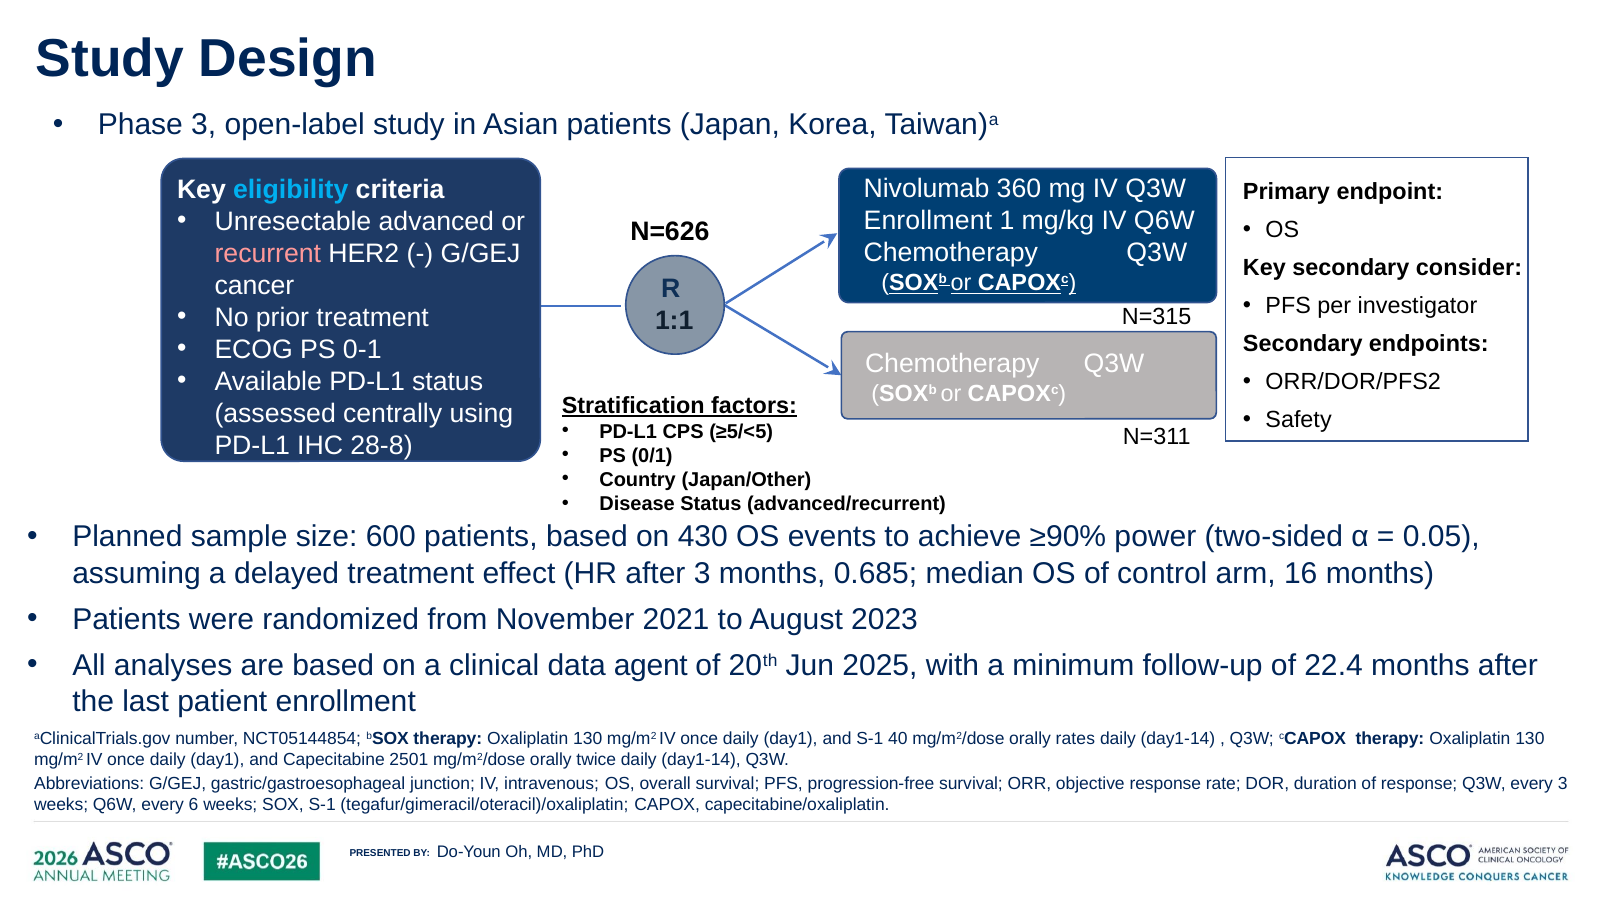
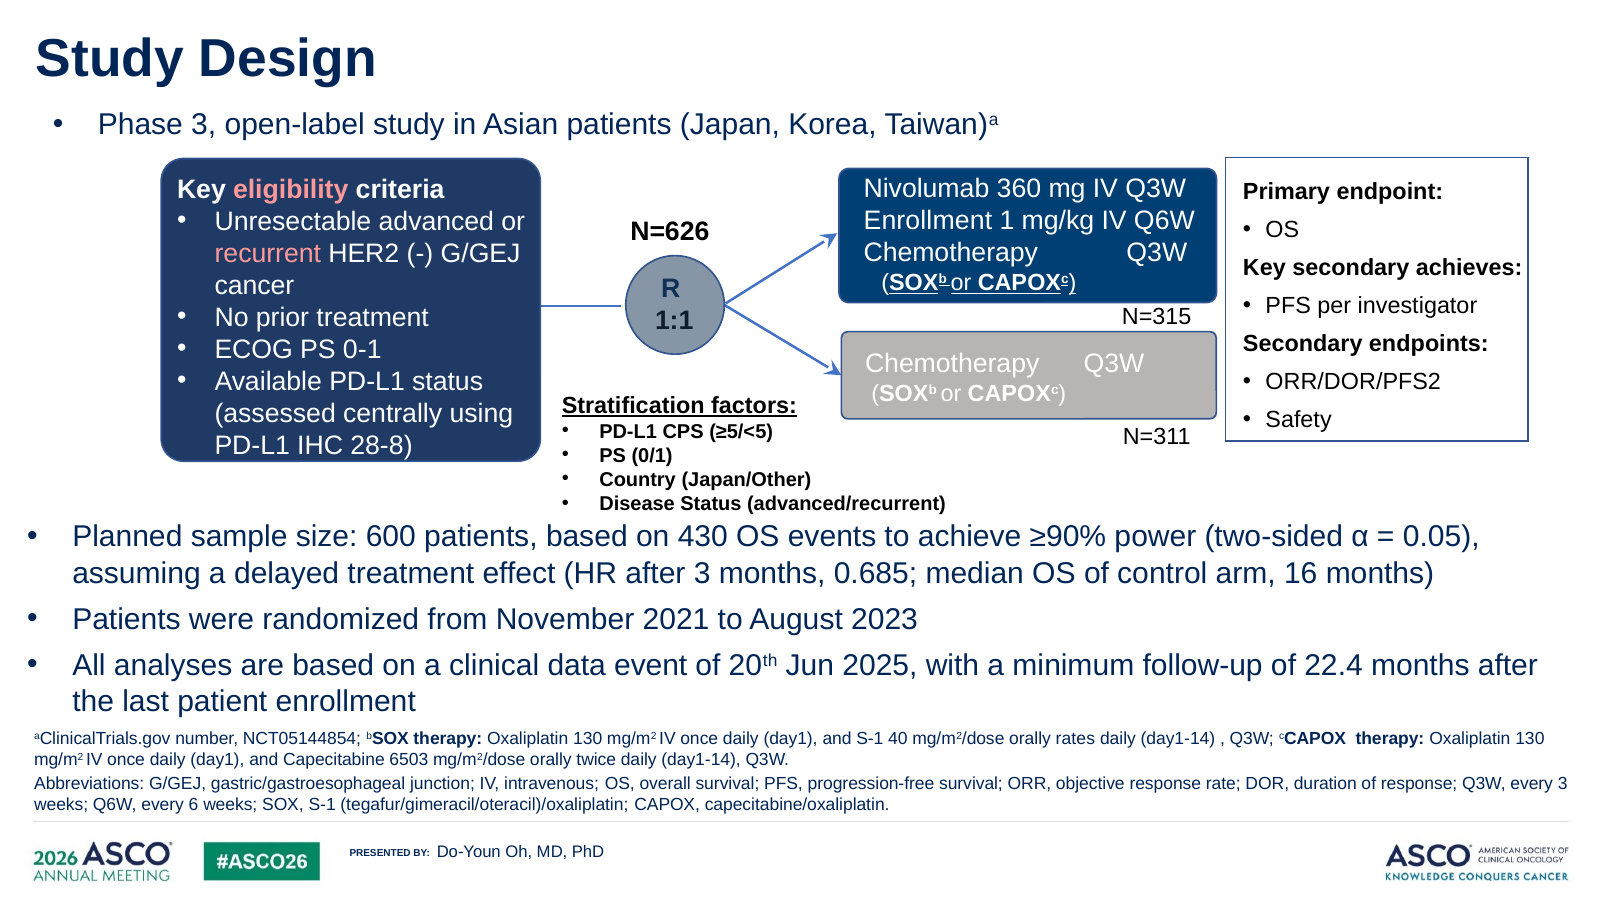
eligibility colour: light blue -> pink (291, 189)
consider: consider -> achieves (1469, 268)
agent: agent -> event (651, 665)
2501: 2501 -> 6503 (409, 760)
